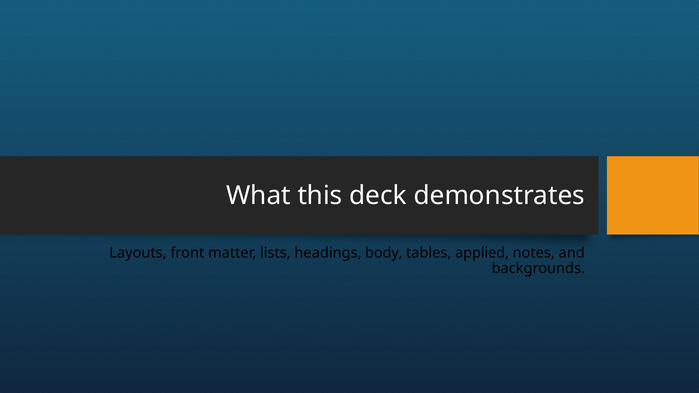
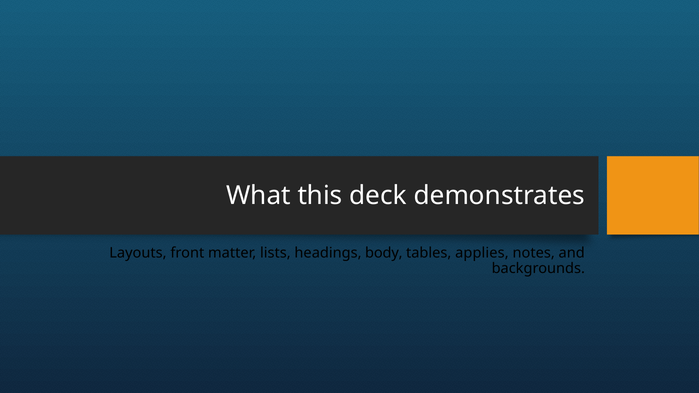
applied: applied -> applies (482, 253)
